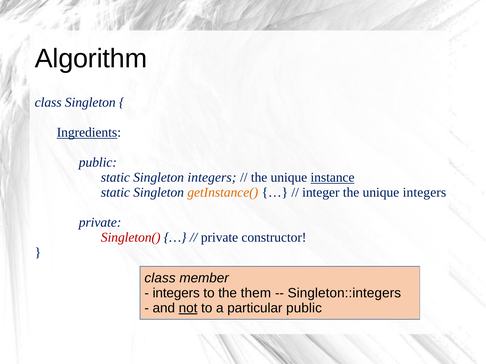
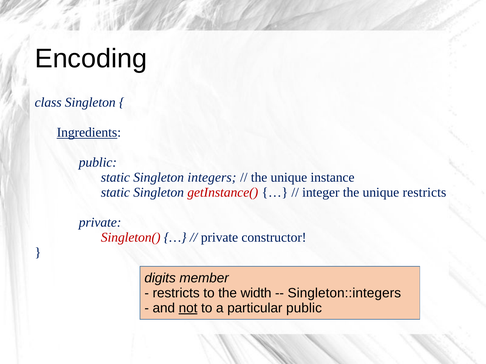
Algorithm: Algorithm -> Encoding (91, 59)
instance underline: present -> none (333, 178)
getInstance( colour: orange -> red (223, 193)
unique integers: integers -> restricts (424, 193)
class: class -> digits (160, 278)
integers: integers -> restricts (176, 293)
them: them -> width (256, 293)
